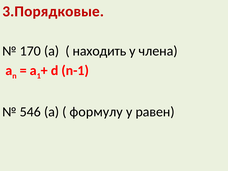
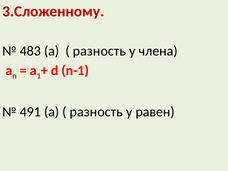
3.Порядковые: 3.Порядковые -> 3.Сложенному (53, 11)
170: 170 -> 483 (30, 51)
находить: находить -> разность (99, 51)
546: 546 -> 491 (30, 112)
формулу: формулу -> разность (96, 112)
